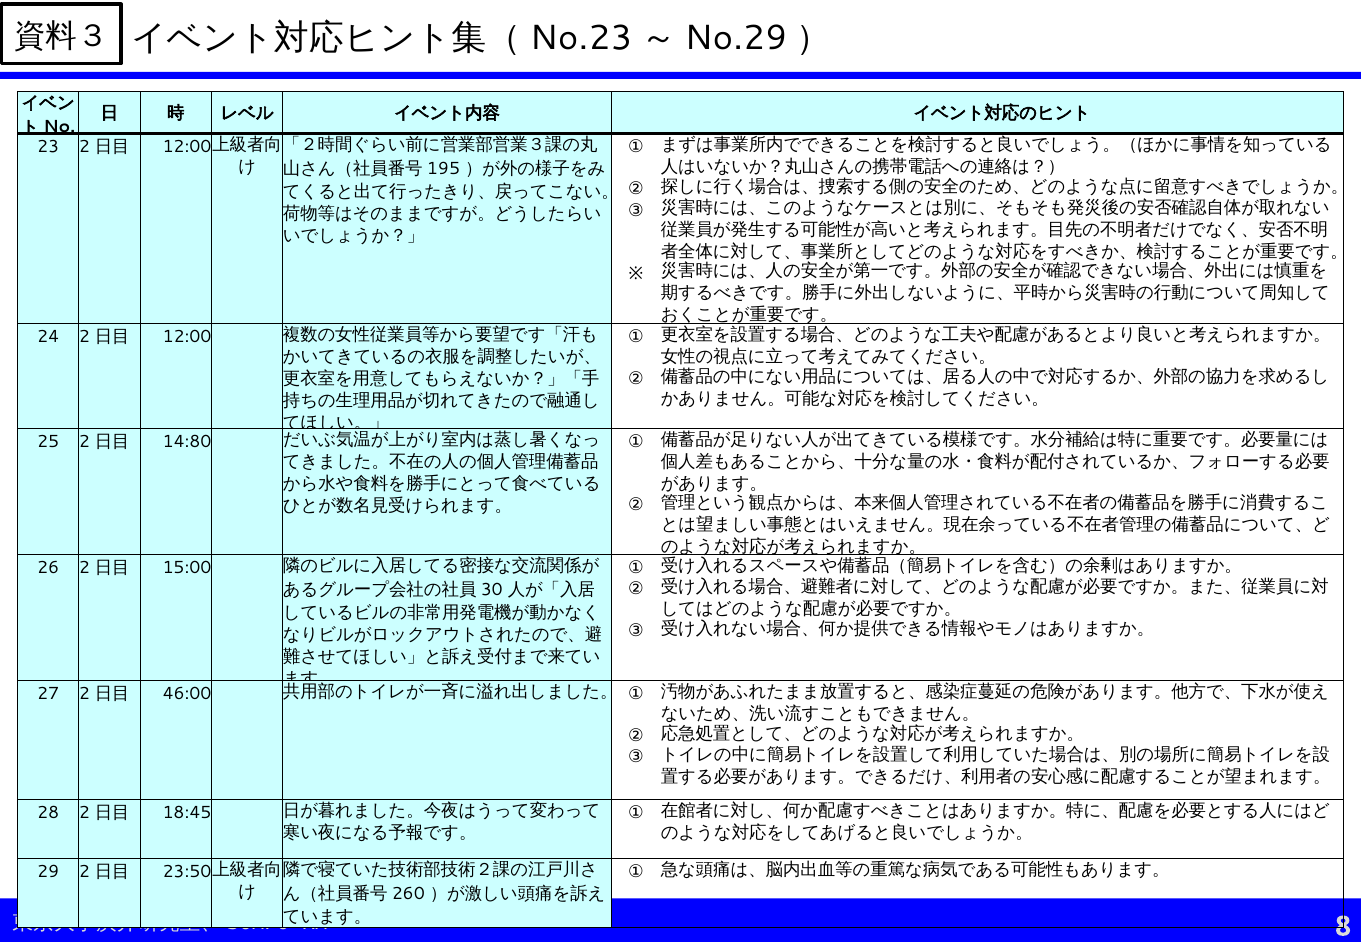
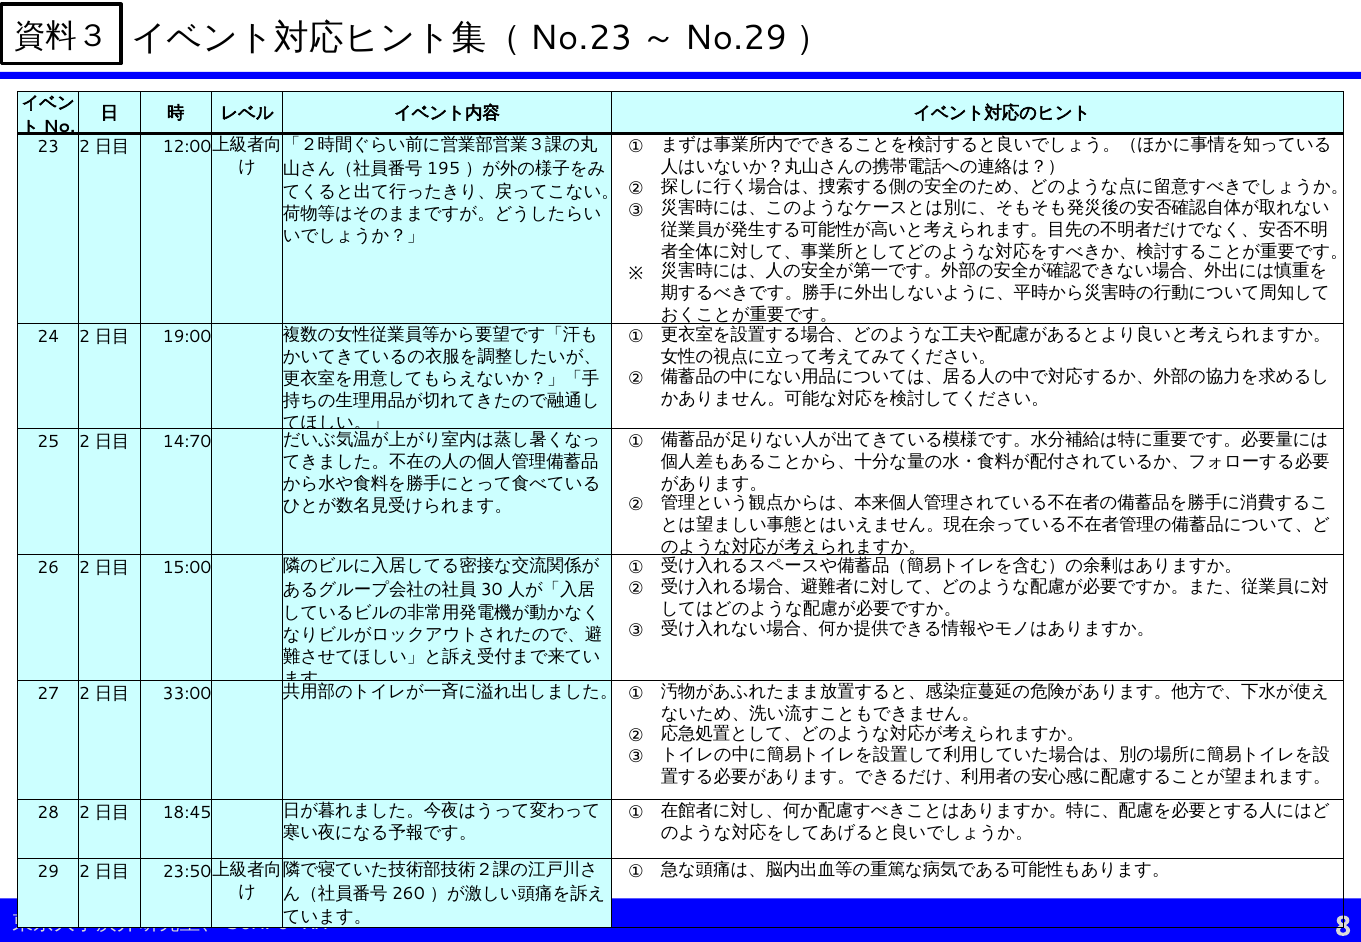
12:00: 12:00 -> 19:00 (187, 337)
14:80: 14:80 -> 14:70 (187, 442)
46:00: 46:00 -> 33:00 (187, 694)
